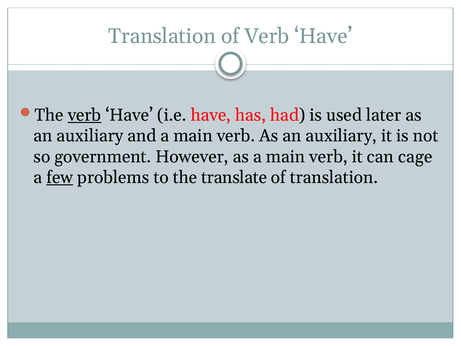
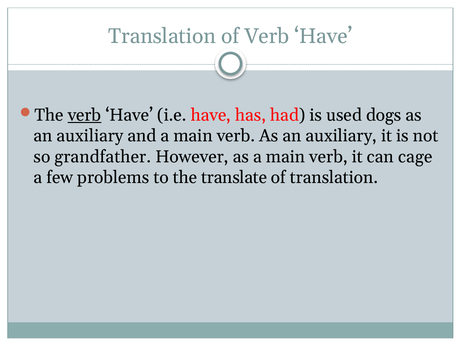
later: later -> dogs (384, 115)
government: government -> grandfather (103, 157)
few underline: present -> none (60, 177)
